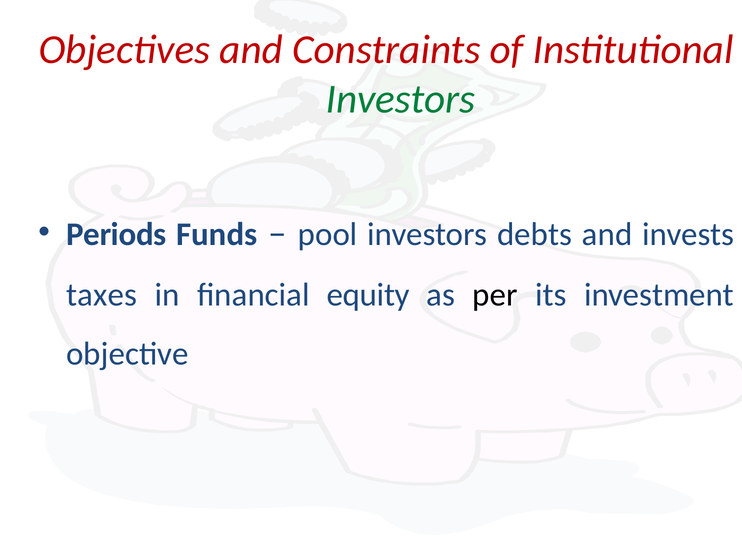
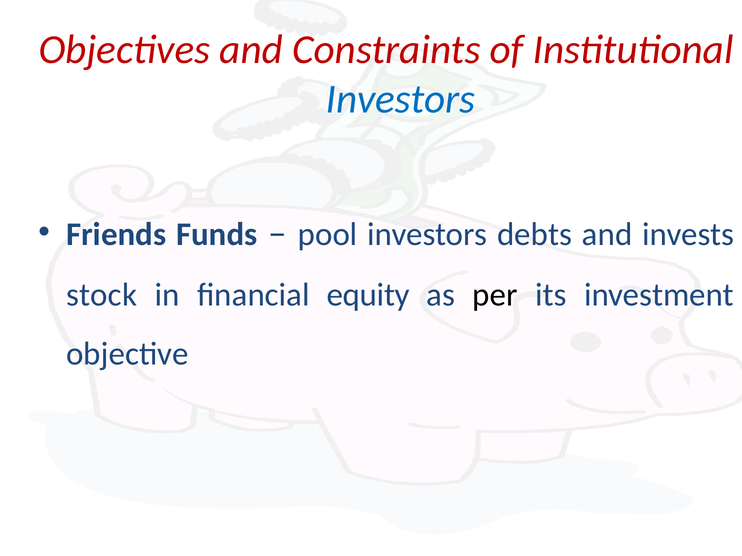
Investors colour: green -> blue (400, 99)
Periods: Periods -> Friends (116, 235)
taxes: taxes -> stock (102, 295)
